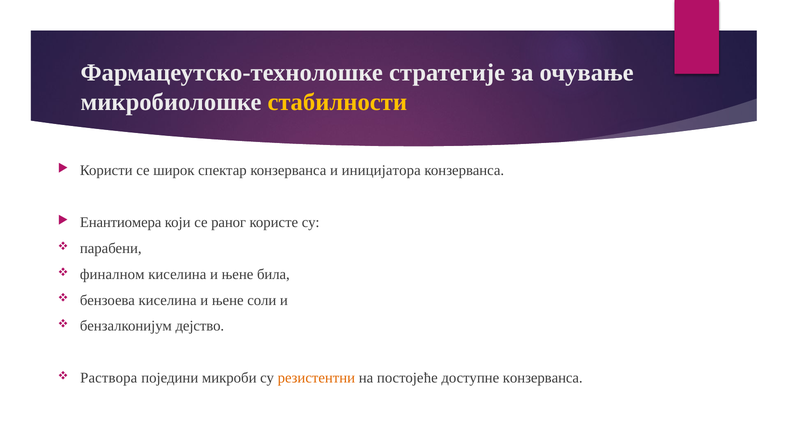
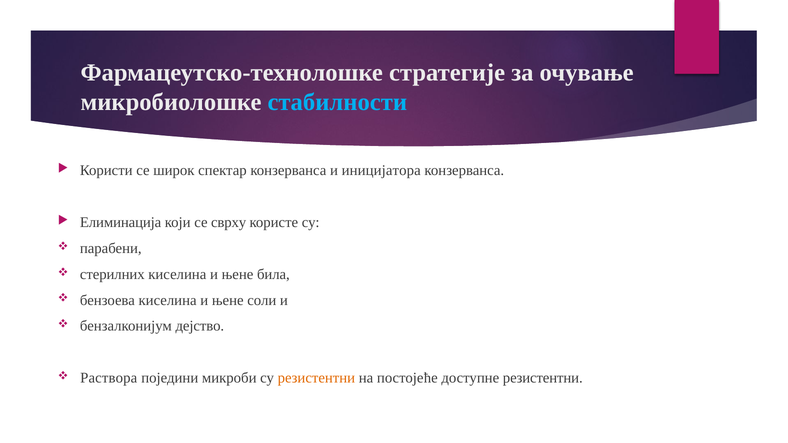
стабилности colour: yellow -> light blue (337, 102)
Енантиомера: Енантиомера -> Елиминација (121, 223)
раног: раног -> сврху (229, 223)
финалном: финалном -> стерилних (112, 274)
доступне конзерванса: конзерванса -> резистентни (543, 378)
